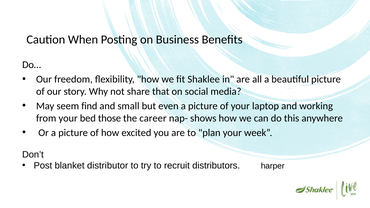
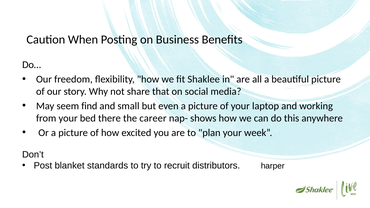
those: those -> there (109, 118)
distributor: distributor -> standards (108, 166)
